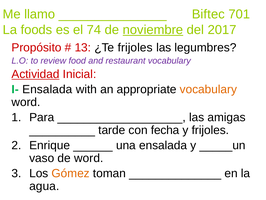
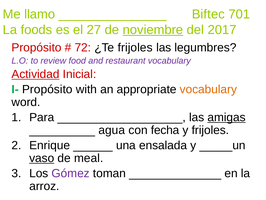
74: 74 -> 27 (94, 30)
13: 13 -> 72 (83, 48)
I- Ensalada: Ensalada -> Propósito (47, 89)
amigas underline: none -> present (227, 117)
tarde: tarde -> agua (112, 130)
vaso underline: none -> present (42, 158)
de word: word -> meal (89, 158)
Gómez colour: orange -> purple (71, 173)
agua: agua -> arroz (44, 186)
